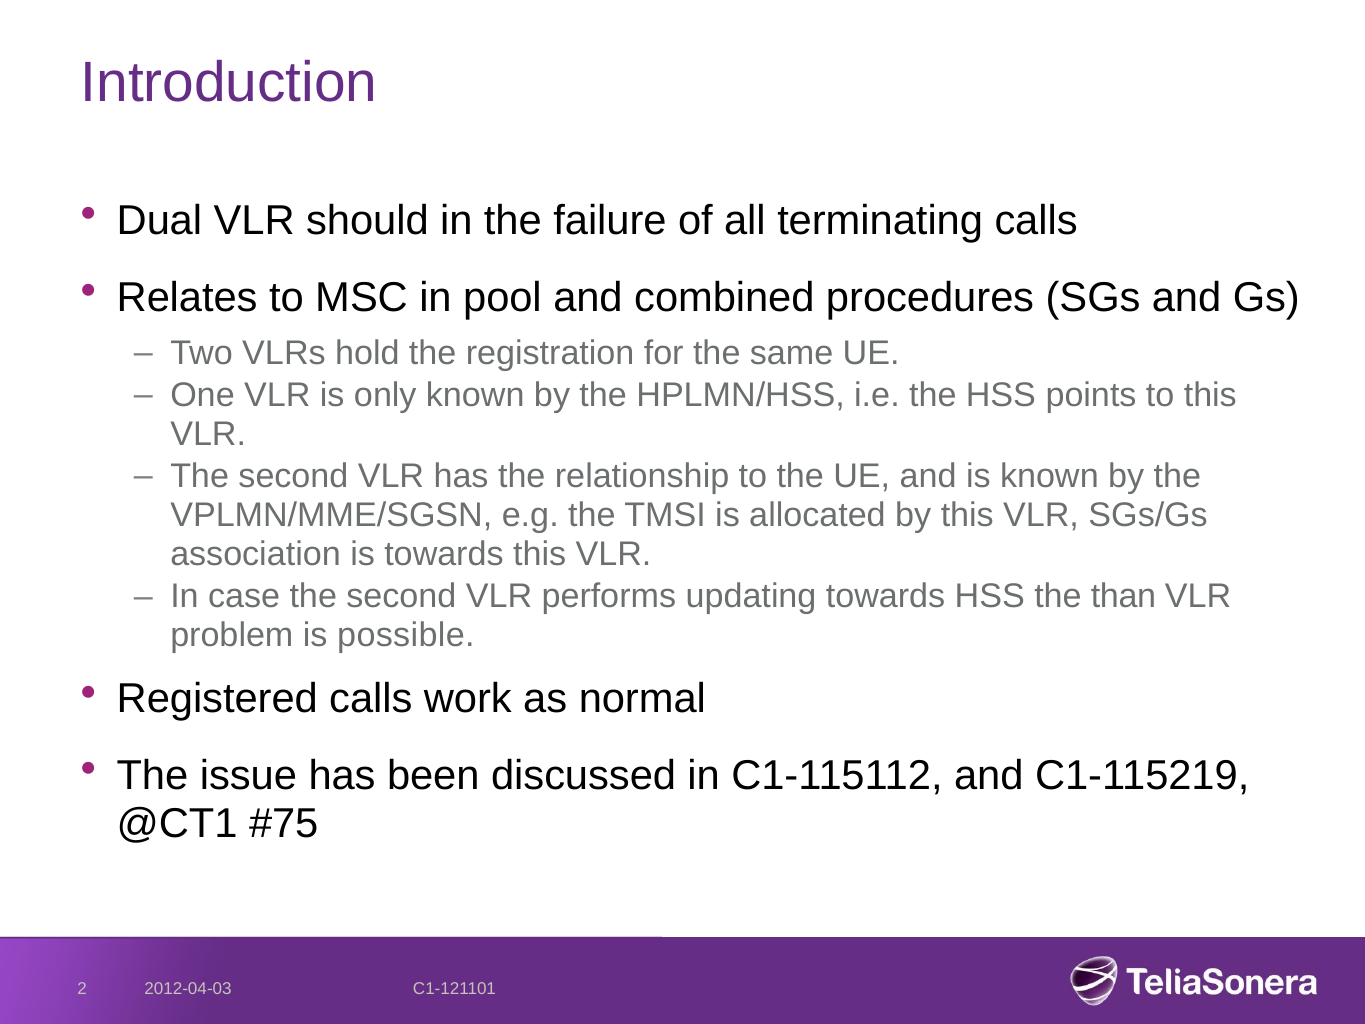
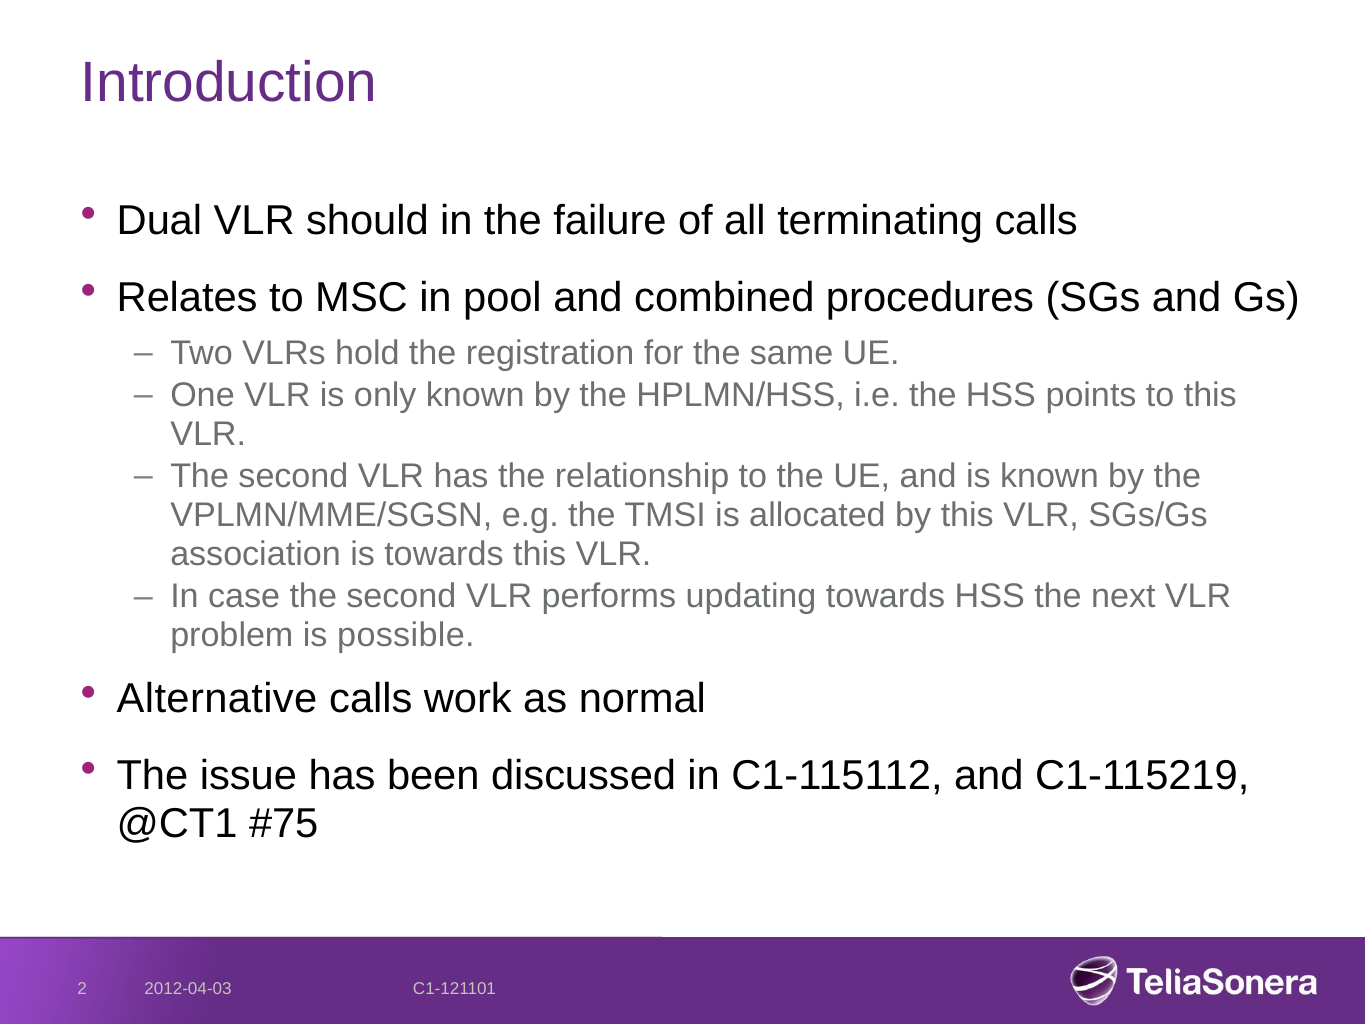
than: than -> next (1123, 597)
Registered: Registered -> Alternative (217, 699)
